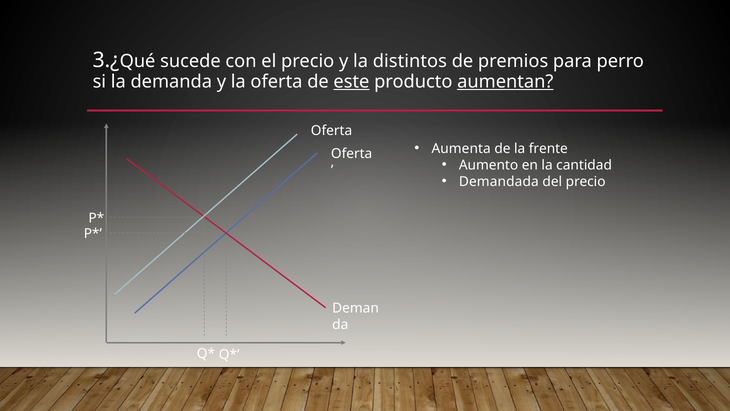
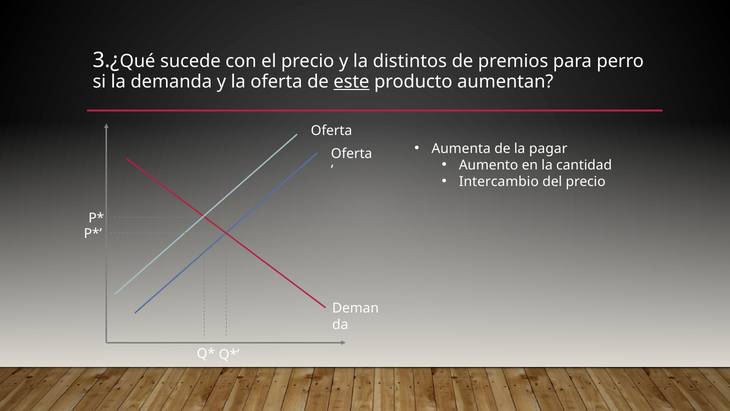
aumentan underline: present -> none (505, 82)
frente: frente -> pagar (548, 149)
Demandada: Demandada -> Intercambio (499, 181)
